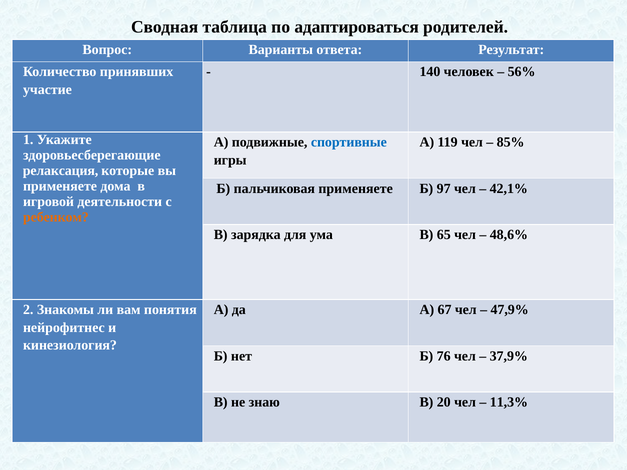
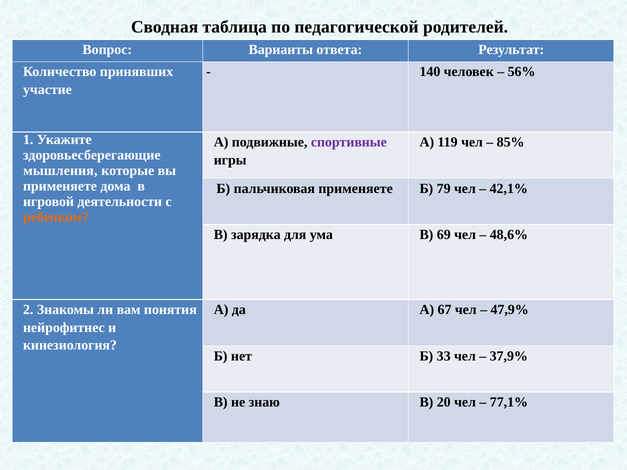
адаптироваться: адаптироваться -> педагогической (357, 27)
спортивные colour: blue -> purple (349, 142)
релаксация: релаксация -> мышления (60, 171)
97: 97 -> 79 (444, 189)
65: 65 -> 69 (444, 235)
76: 76 -> 33 (444, 356)
11,3%: 11,3% -> 77,1% (509, 402)
